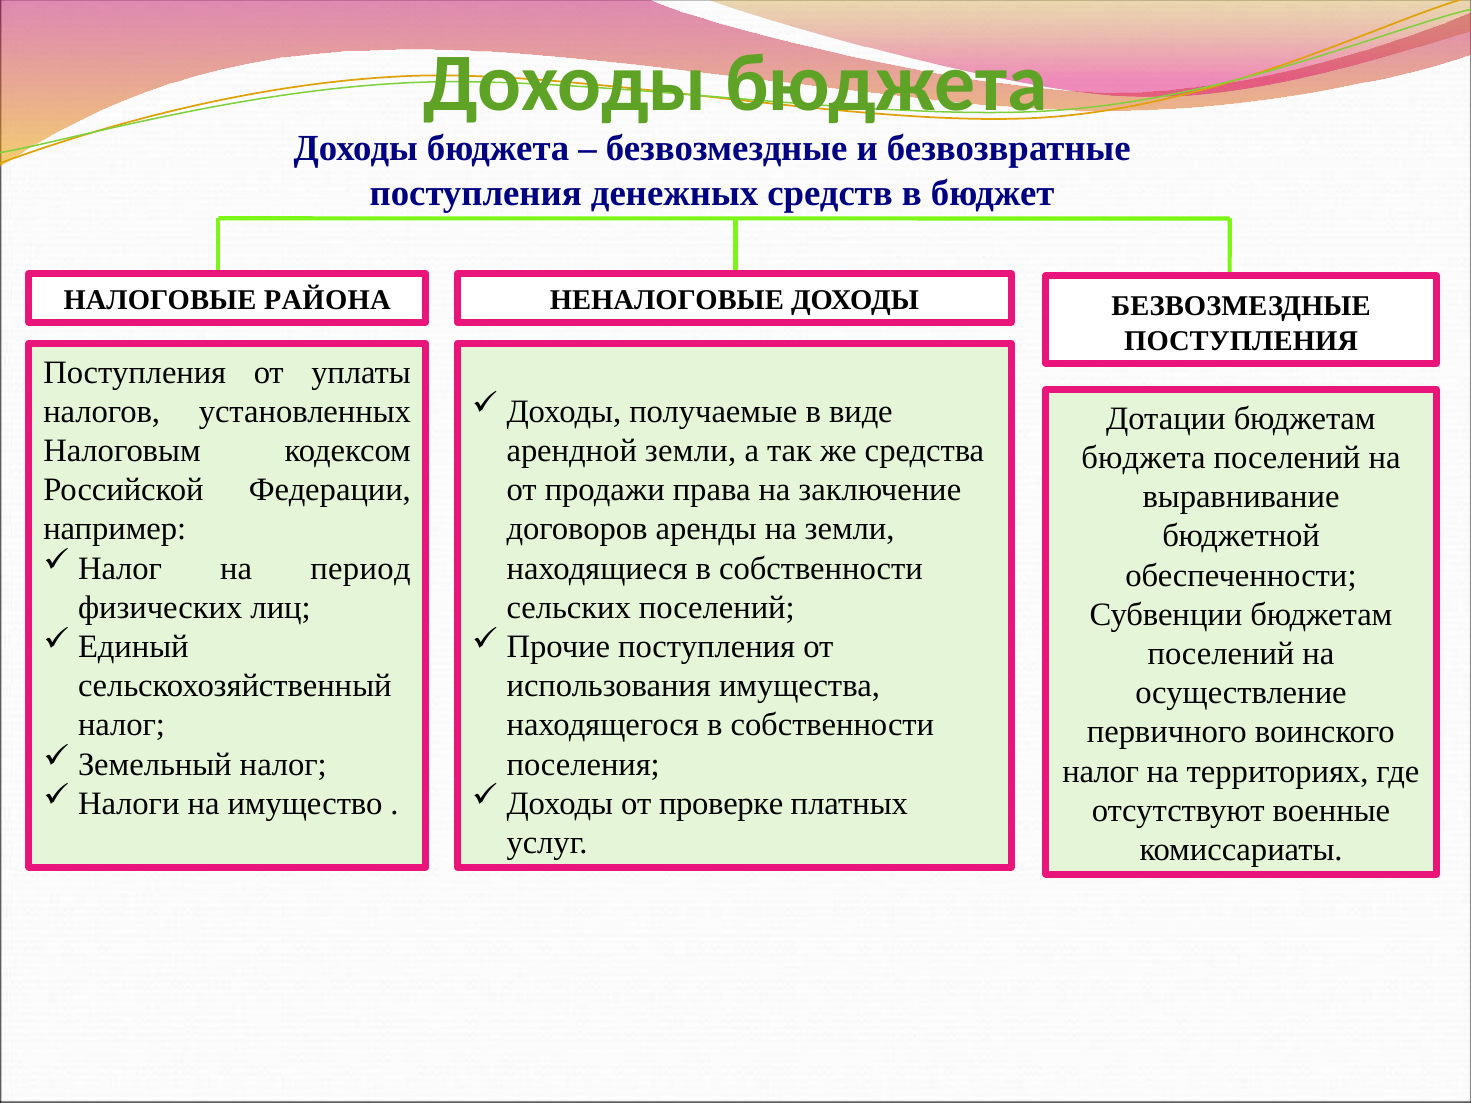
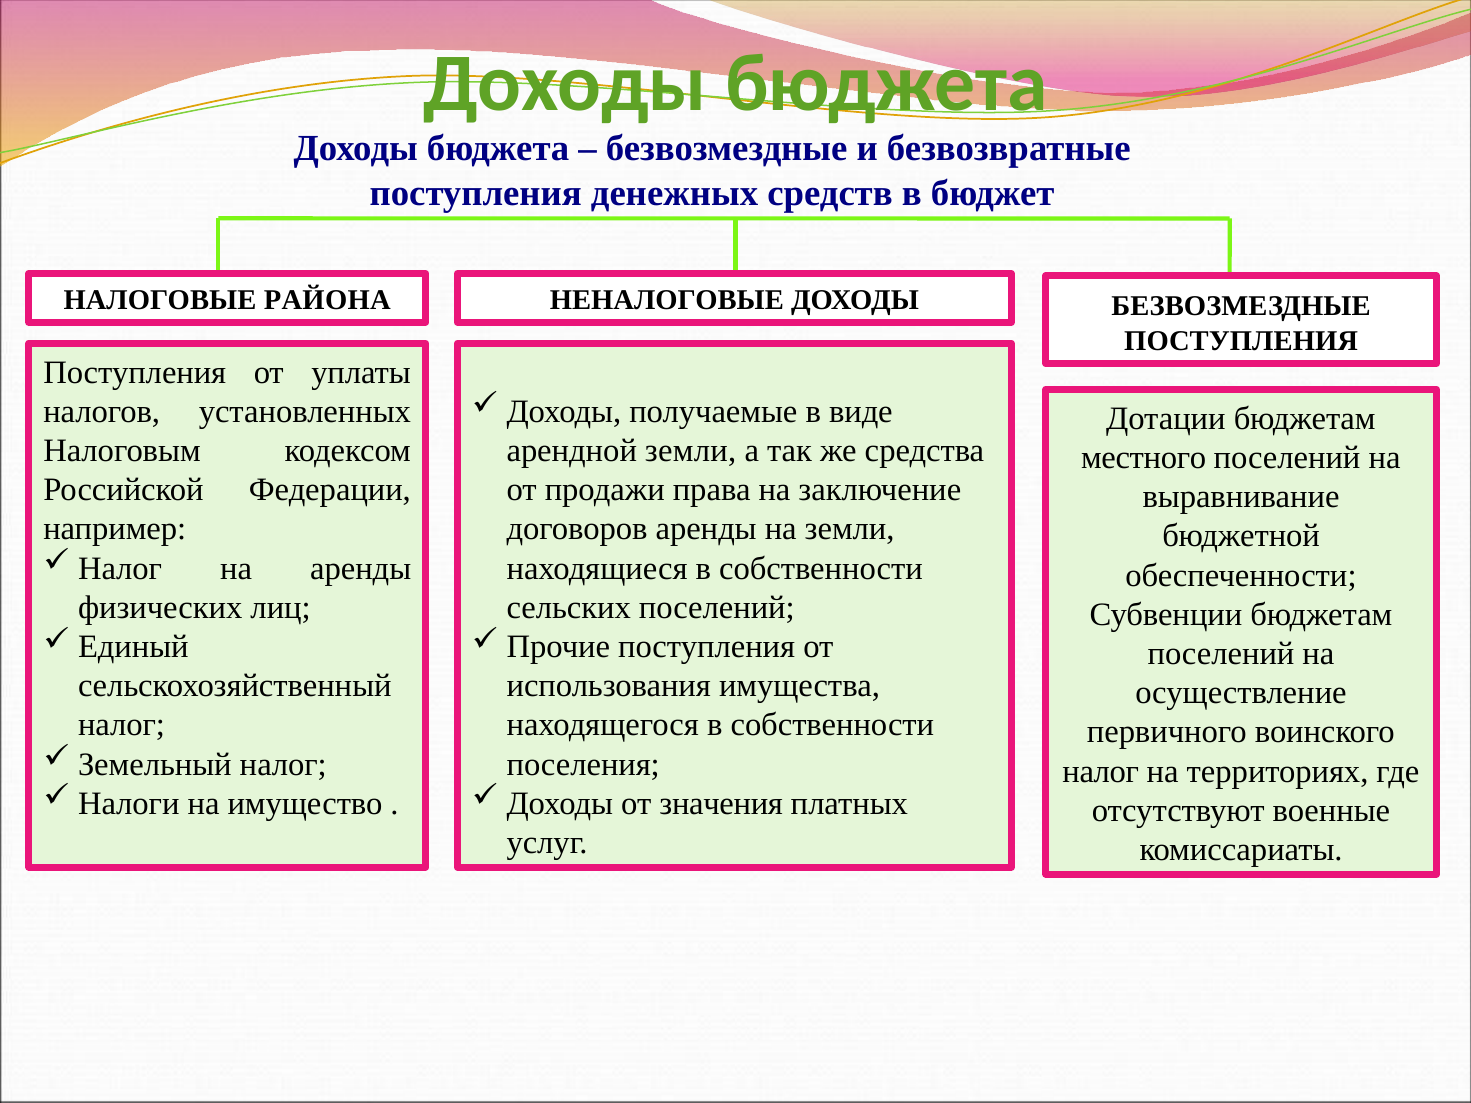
бюджета: бюджета -> местного (1144, 458)
на период: период -> аренды (361, 568)
проверке: проверке -> значения (721, 804)
